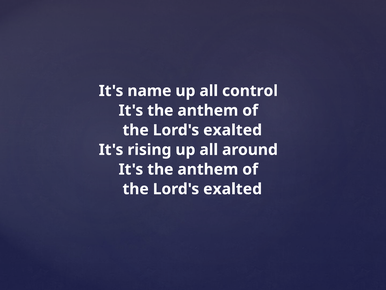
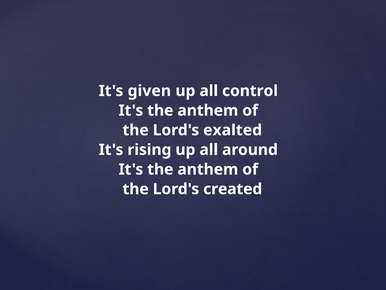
name: name -> given (149, 91)
exalted: exalted -> created (233, 189)
